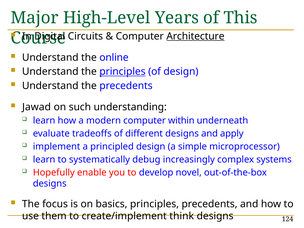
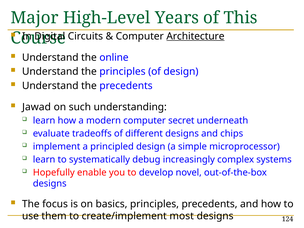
principles underline: present -> none (122, 72)
within: within -> secret (181, 121)
apply: apply -> chips (232, 134)
think: think -> most (182, 216)
